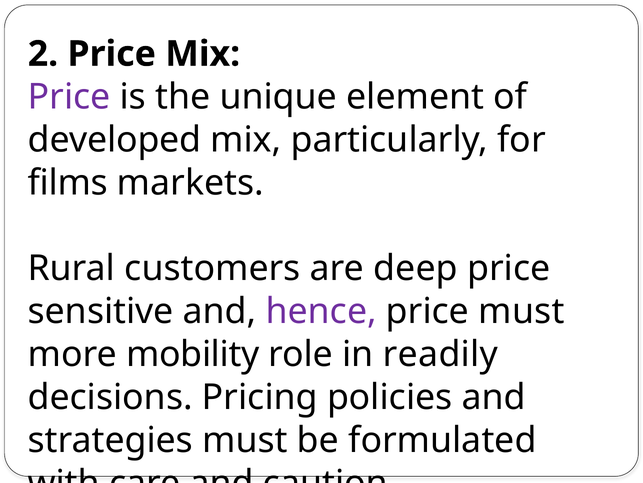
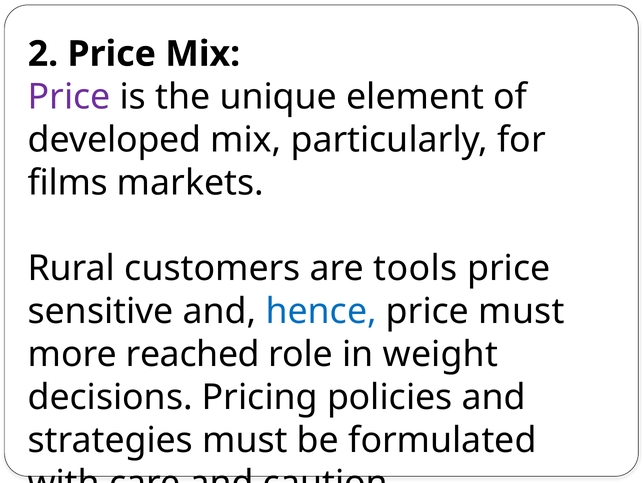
deep: deep -> tools (415, 268)
hence colour: purple -> blue (321, 311)
mobility: mobility -> reached (193, 354)
readily: readily -> weight (440, 354)
